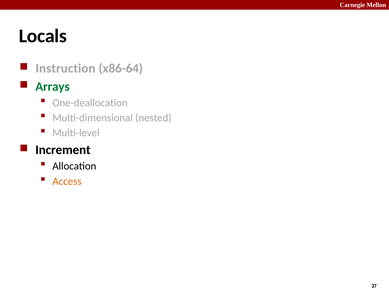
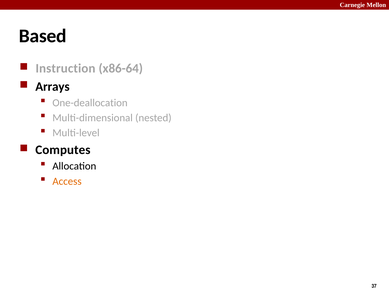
Locals: Locals -> Based (43, 36)
Arrays colour: green -> black (52, 87)
Increment: Increment -> Computes (63, 150)
